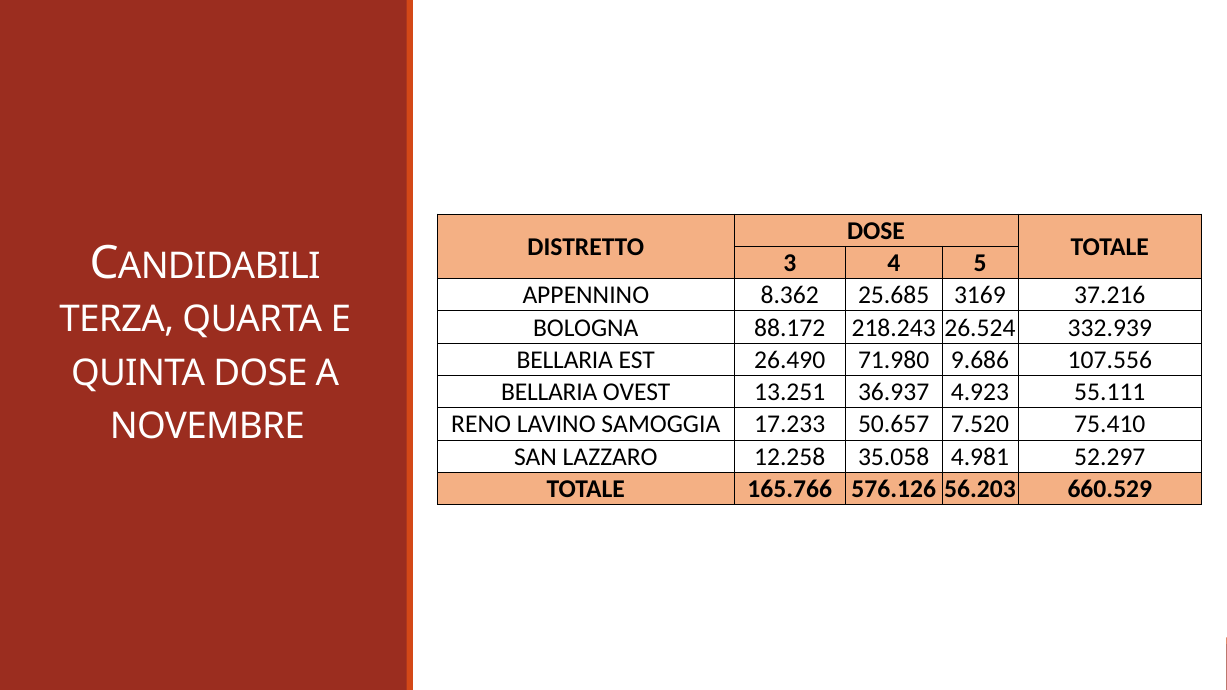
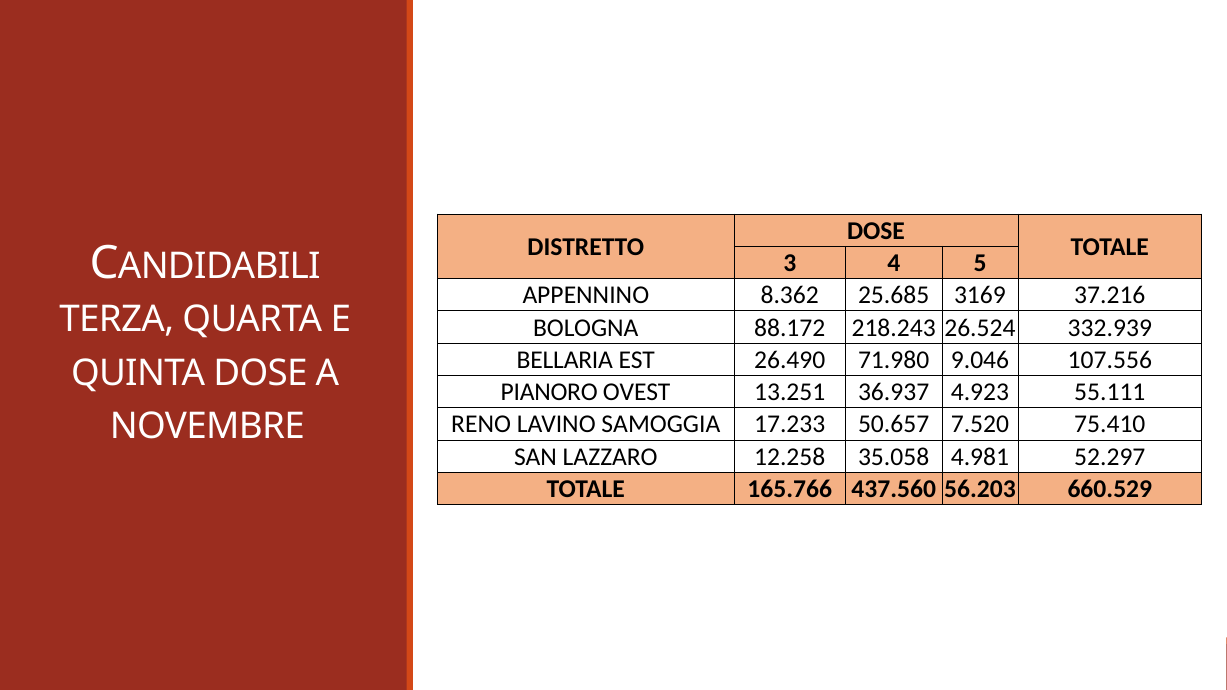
9.686: 9.686 -> 9.046 (980, 360)
BELLARIA: BELLARIA -> PIANORO (549, 392)
576.126: 576.126 -> 437.560 (894, 489)
